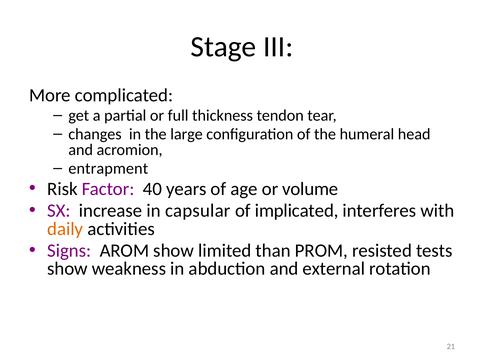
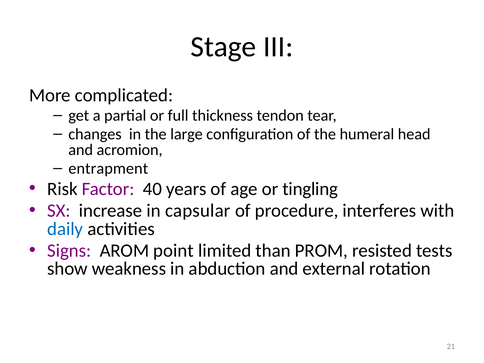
volume: volume -> tingling (310, 189)
implicated: implicated -> procedure (297, 211)
daily colour: orange -> blue (65, 229)
AROM show: show -> point (174, 251)
